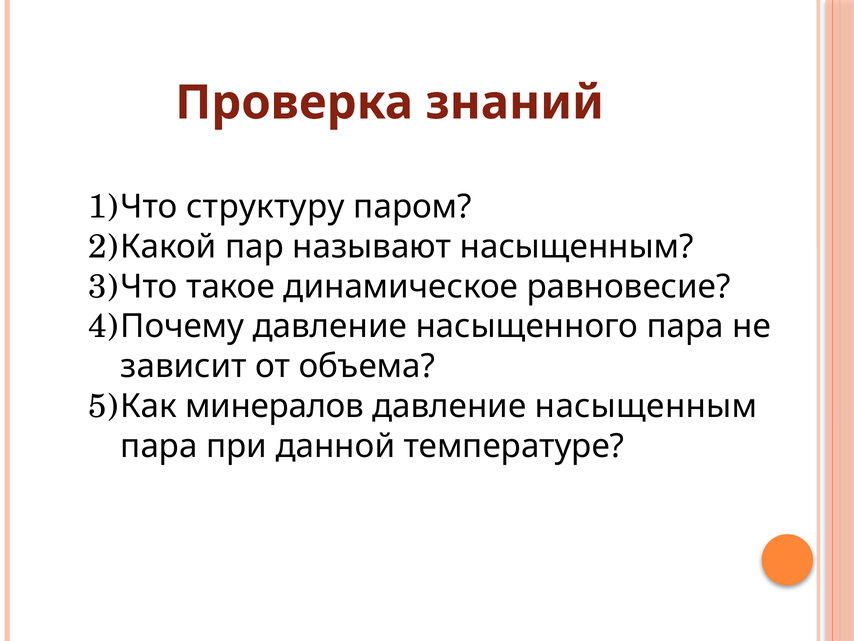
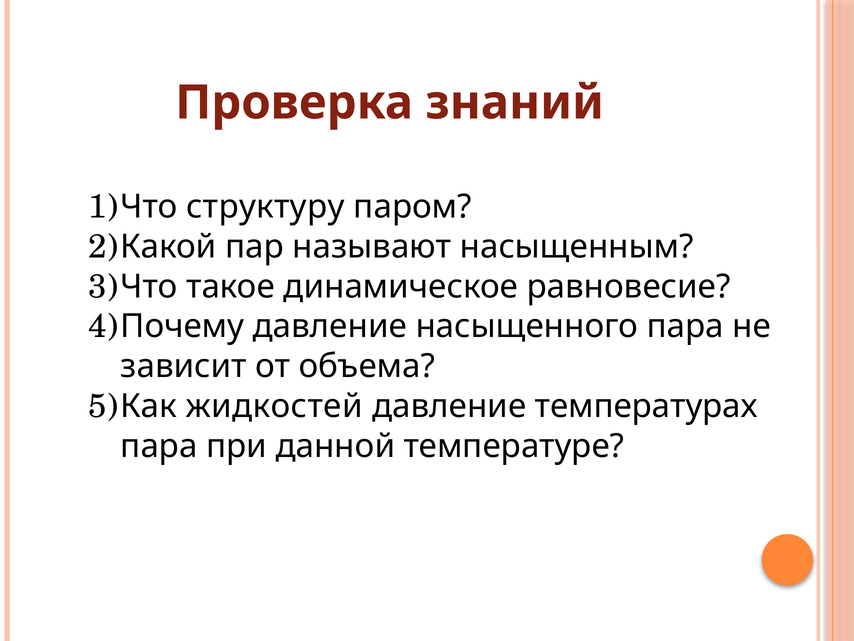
минералов: минералов -> жидкостей (274, 406)
давление насыщенным: насыщенным -> температурах (646, 406)
